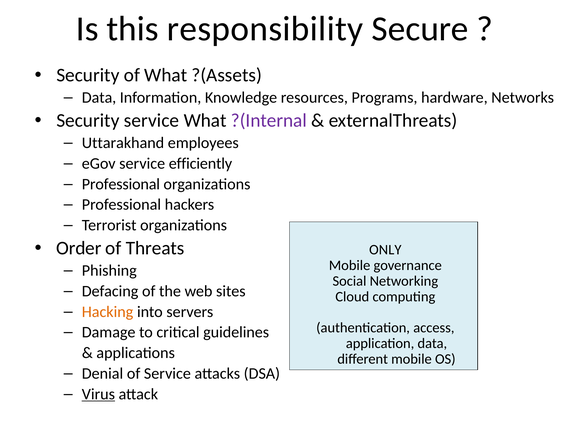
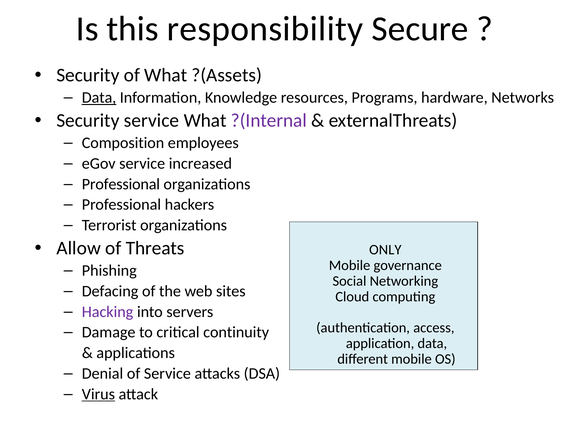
Data underline: none -> present (99, 98)
Uttarakhand: Uttarakhand -> Composition (123, 143)
efficiently: efficiently -> increased (200, 164)
Order: Order -> Allow (79, 248)
Hacking colour: orange -> purple (108, 312)
guidelines: guidelines -> continuity (236, 332)
